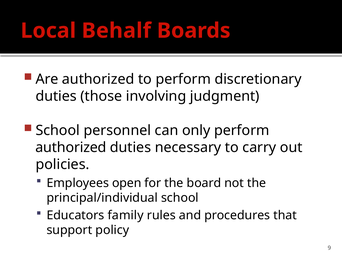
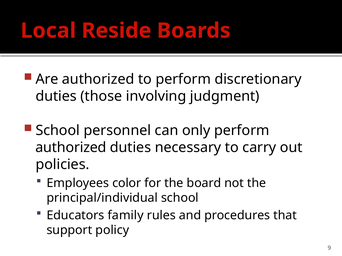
Behalf: Behalf -> Reside (116, 31)
open: open -> color (127, 183)
